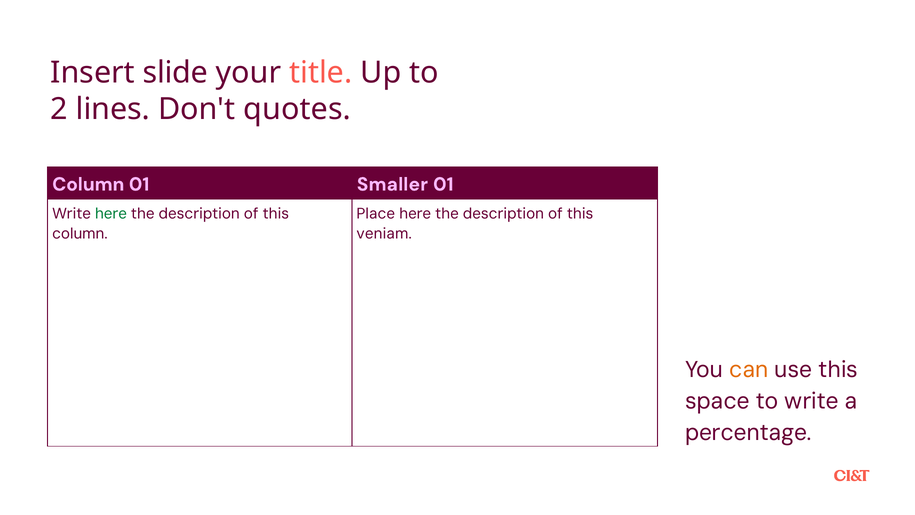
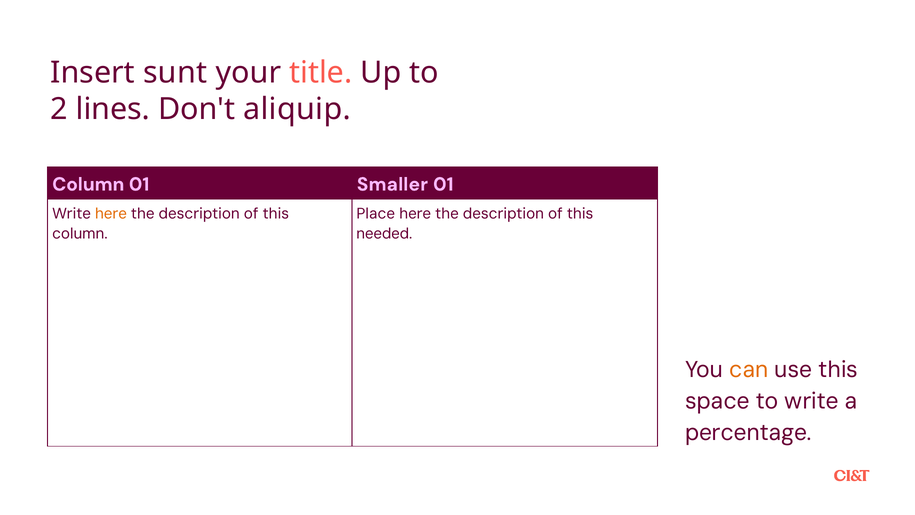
slide: slide -> sunt (175, 73)
quotes: quotes -> aliquip (297, 109)
here colour: green -> orange (111, 214)
veniam: veniam -> needed (384, 234)
